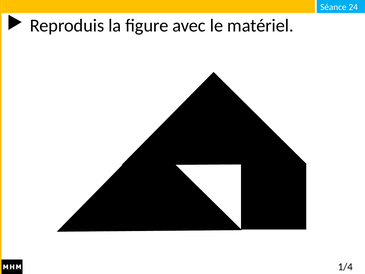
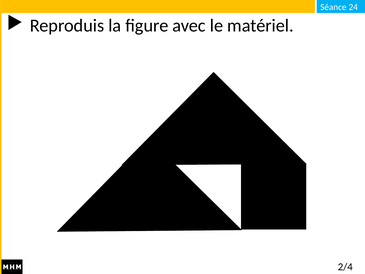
1/4: 1/4 -> 2/4 (345, 267)
